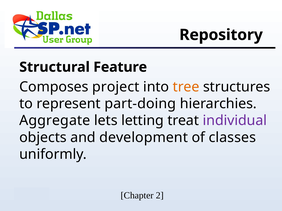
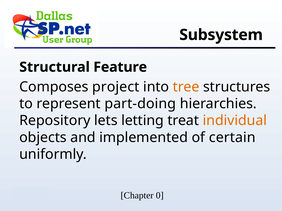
Repository: Repository -> Subsystem (221, 35)
Aggregate: Aggregate -> Repository (55, 121)
individual colour: purple -> orange (235, 121)
development: development -> implemented (144, 138)
classes: classes -> certain (232, 138)
2: 2 -> 0 (160, 196)
